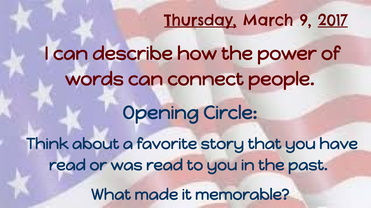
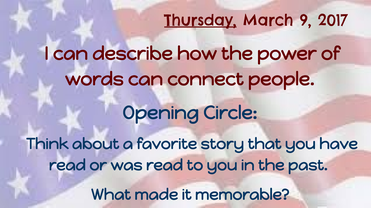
2017 underline: present -> none (333, 21)
